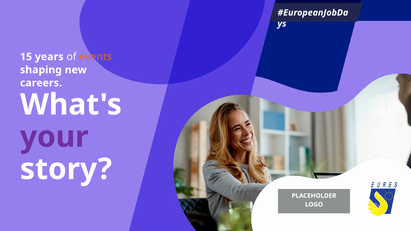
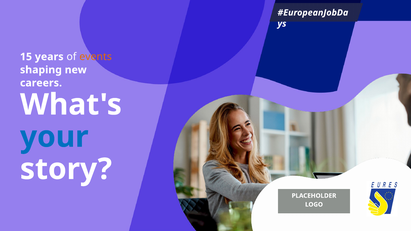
your colour: purple -> blue (54, 137)
